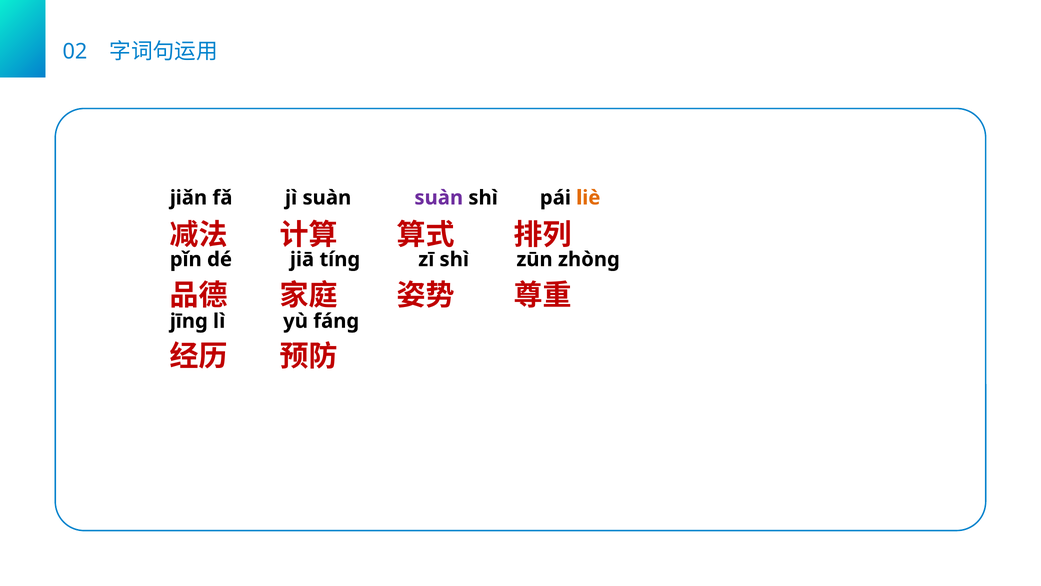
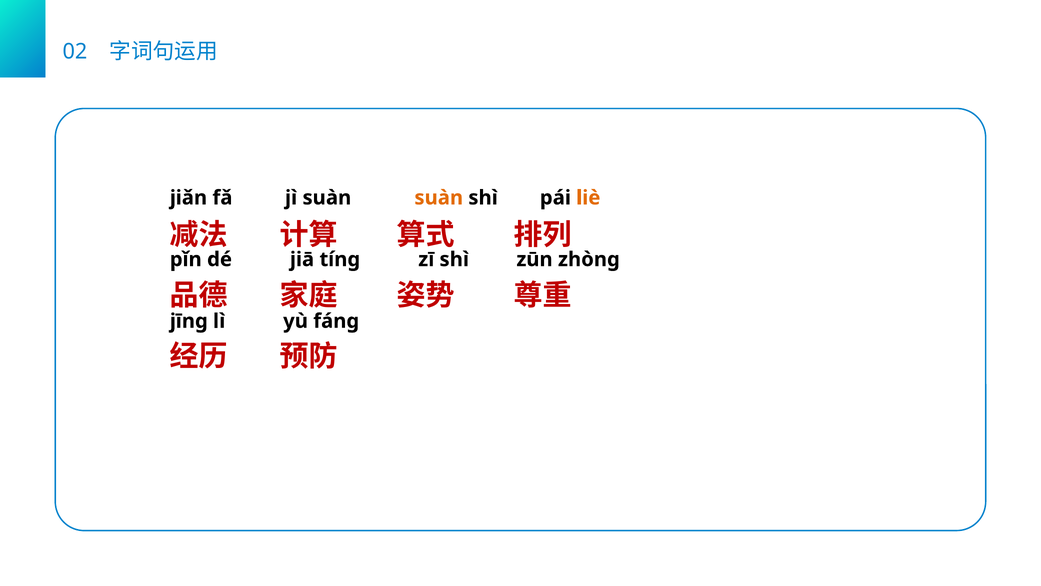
suàn colour: purple -> orange (439, 198)
